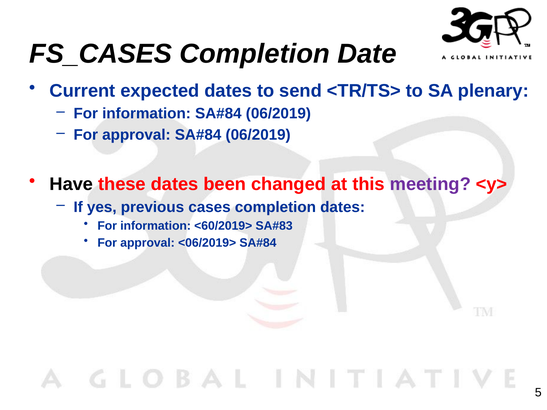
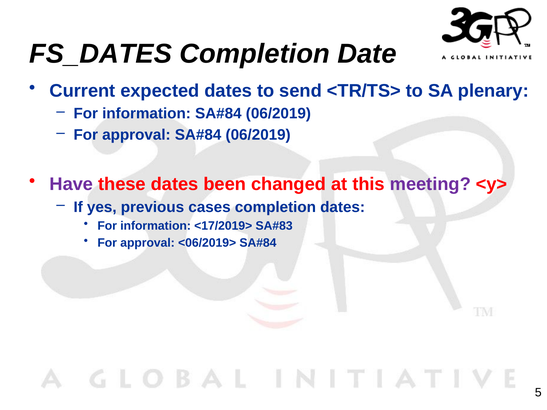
FS_CASES: FS_CASES -> FS_DATES (101, 54)
Have colour: black -> purple (71, 184)
<60/2019>: <60/2019> -> <17/2019> (223, 226)
